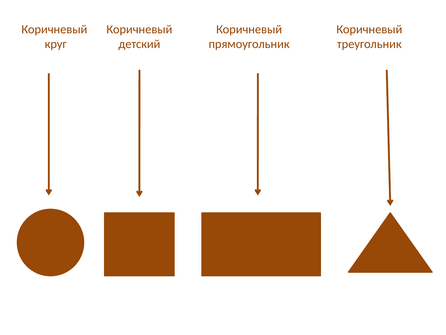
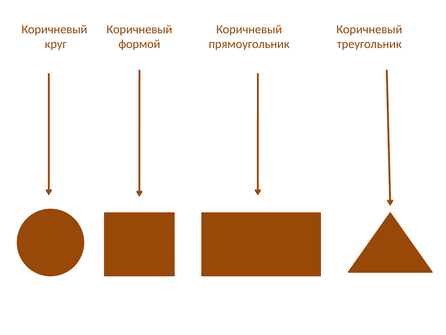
детский: детский -> формой (139, 44)
